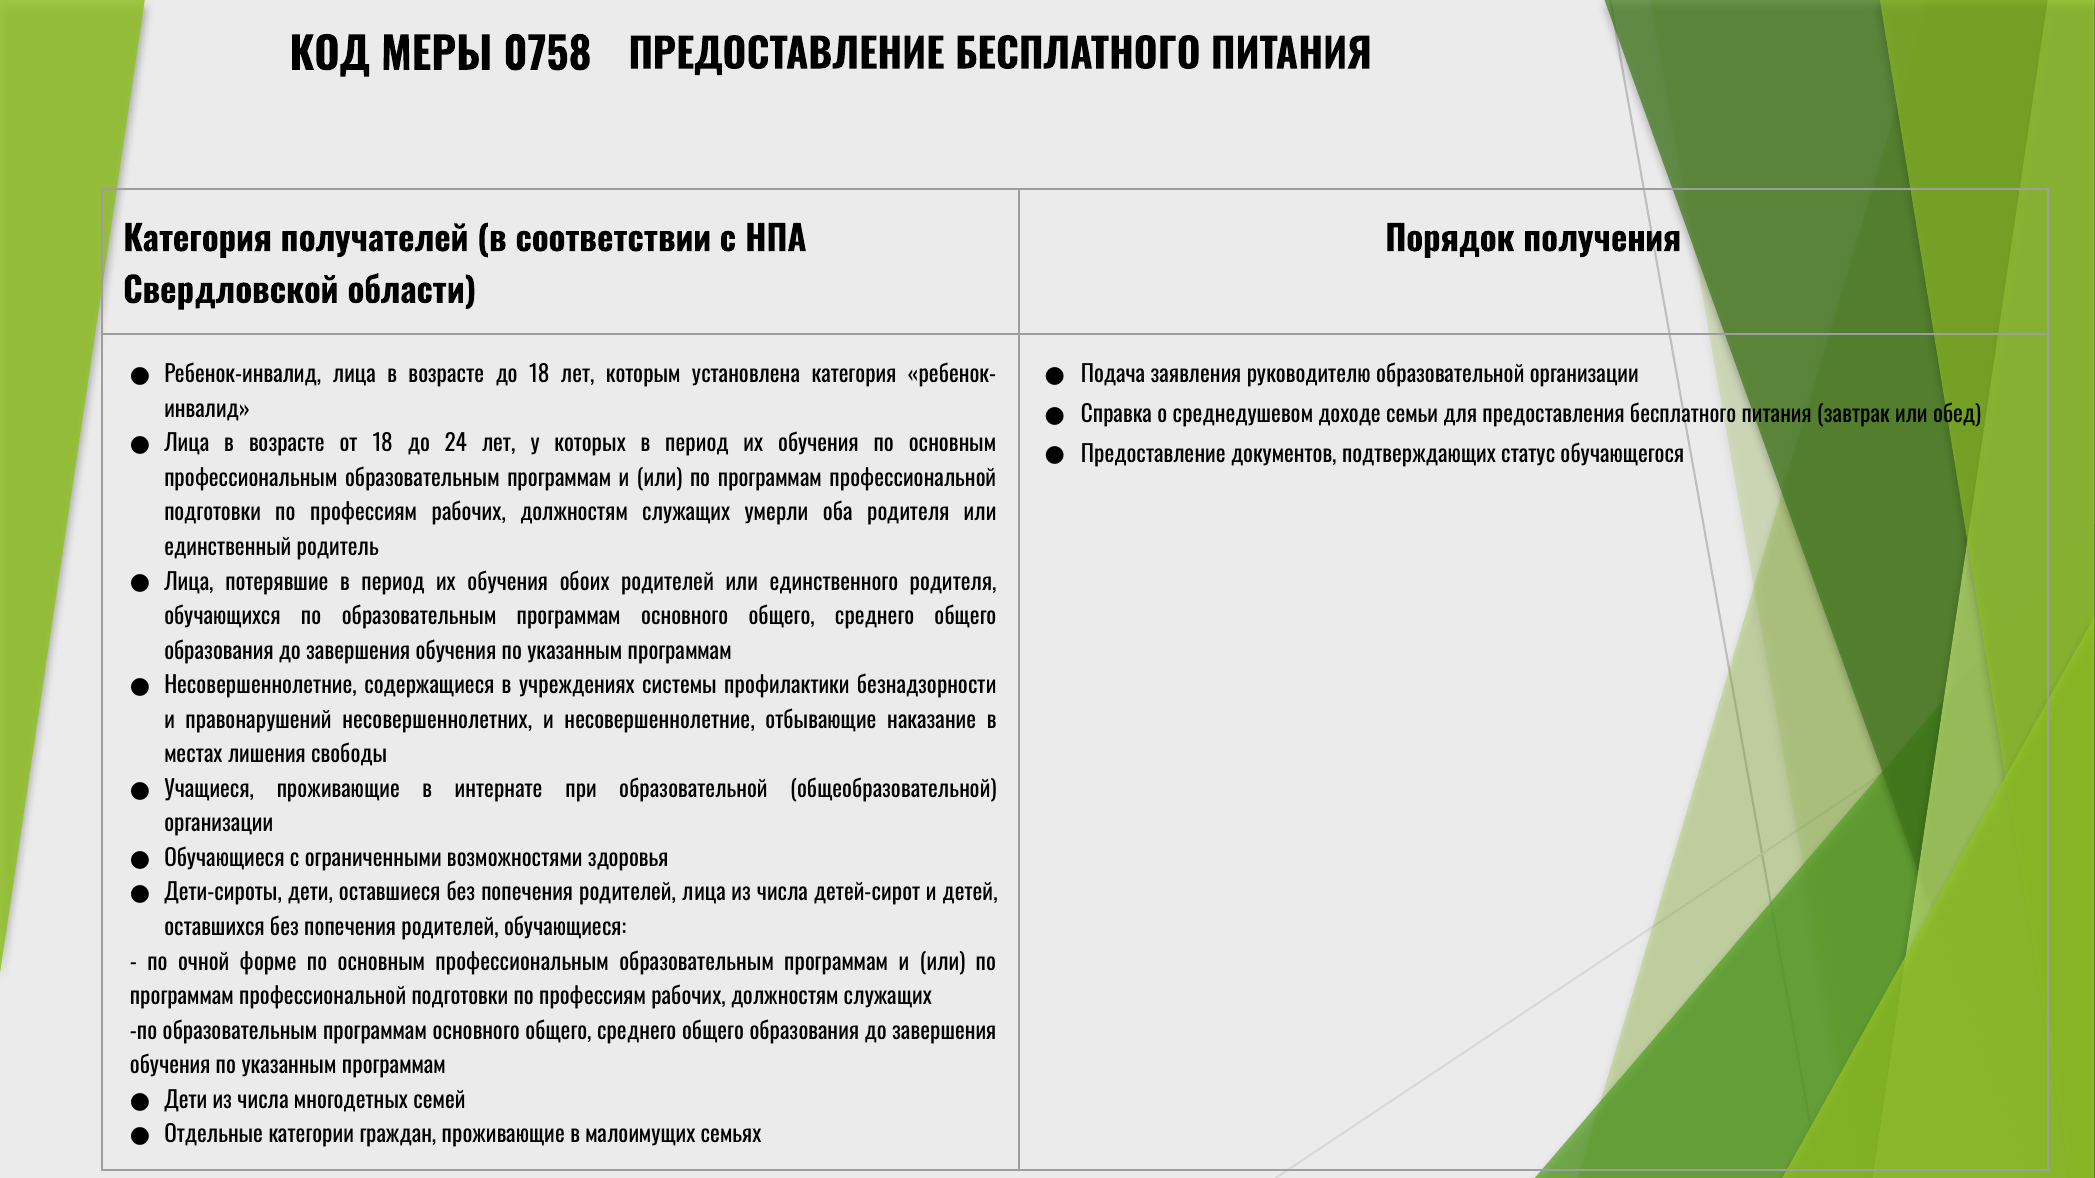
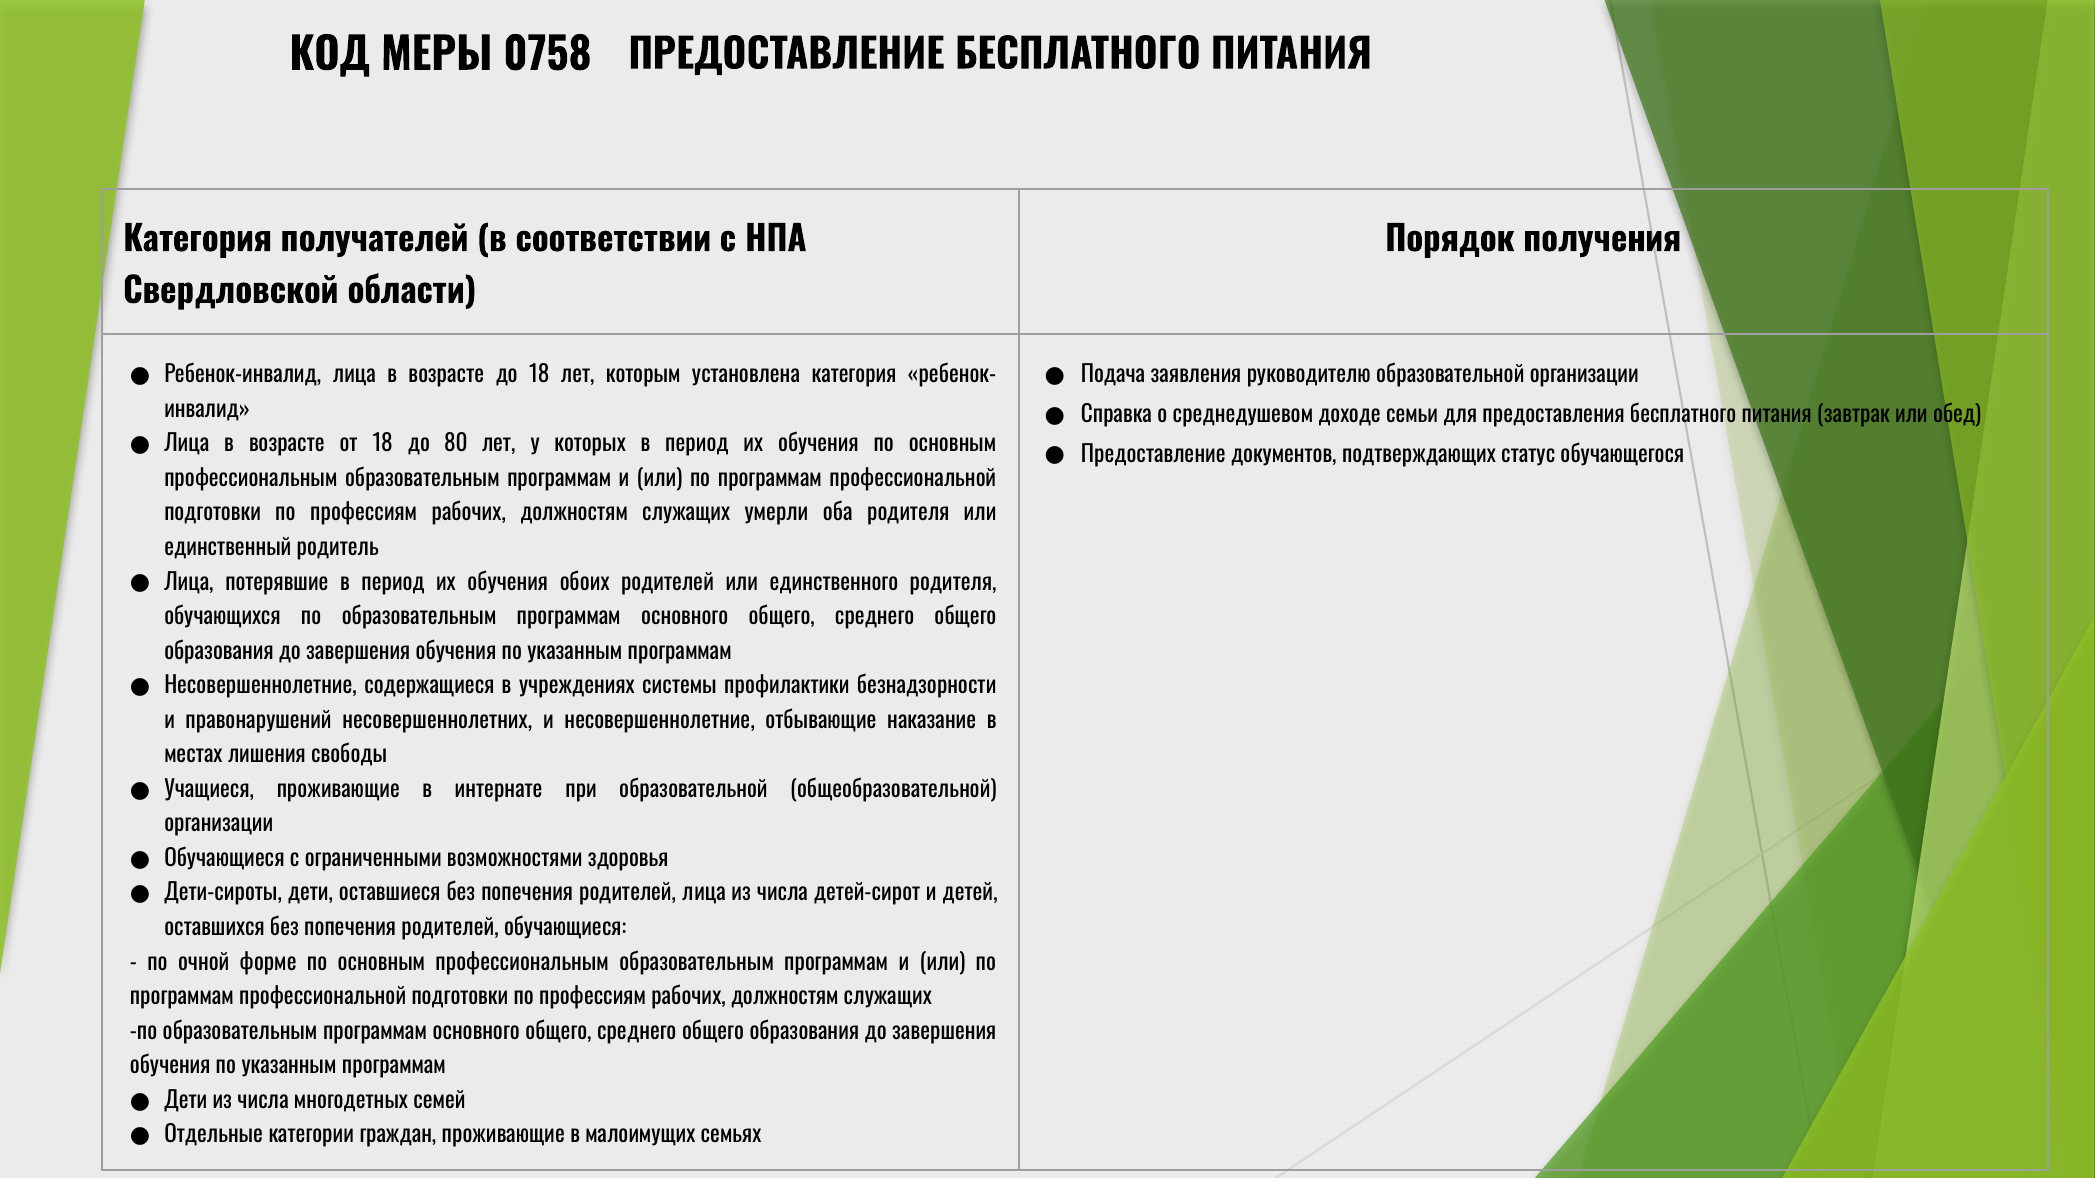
24: 24 -> 80 (456, 444)
